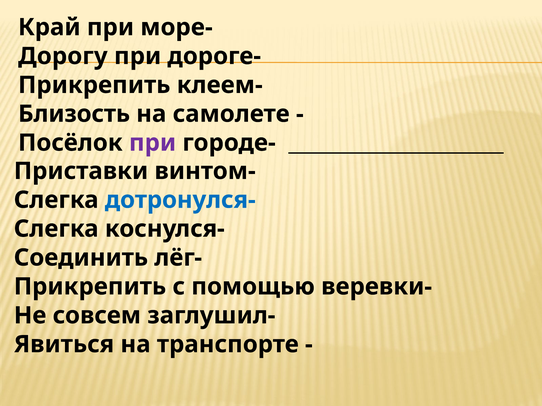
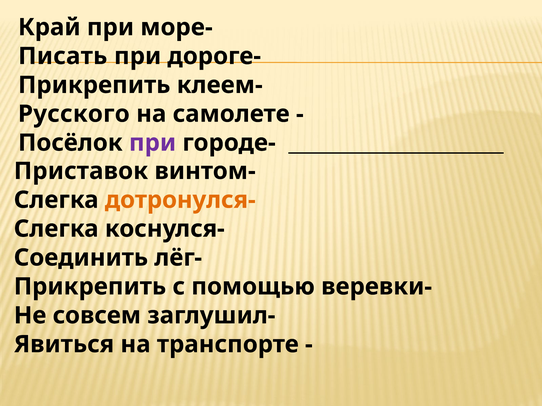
Дорогу: Дорогу -> Писать (63, 56)
Близость: Близость -> Русского (74, 114)
Приставки: Приставки -> Приставок (81, 171)
дотронулся- colour: blue -> orange (180, 200)
